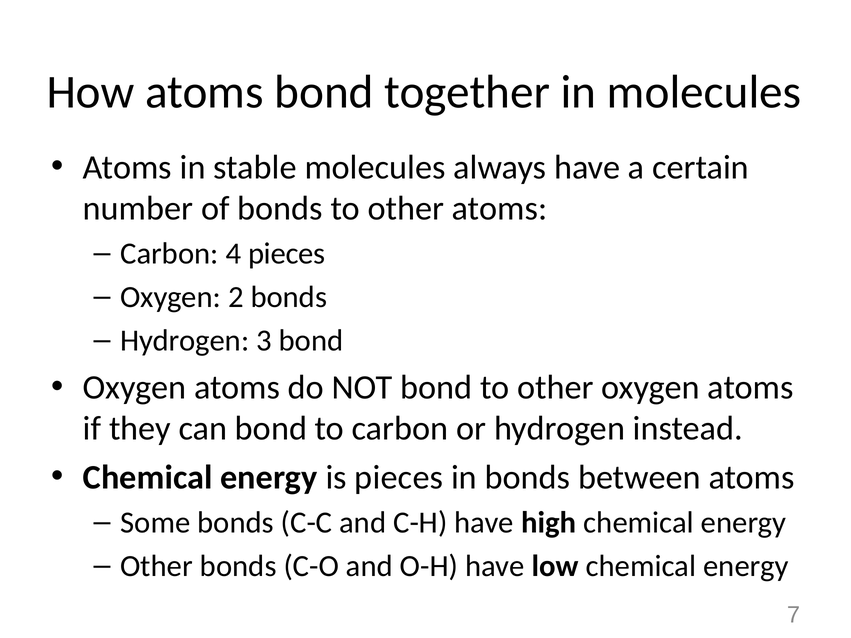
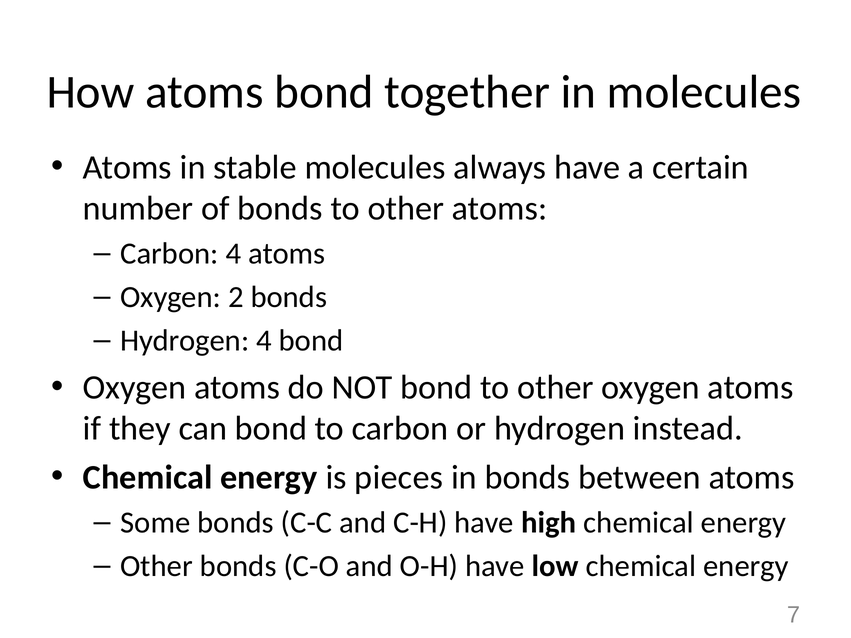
4 pieces: pieces -> atoms (287, 254)
Hydrogen 3: 3 -> 4 (264, 341)
